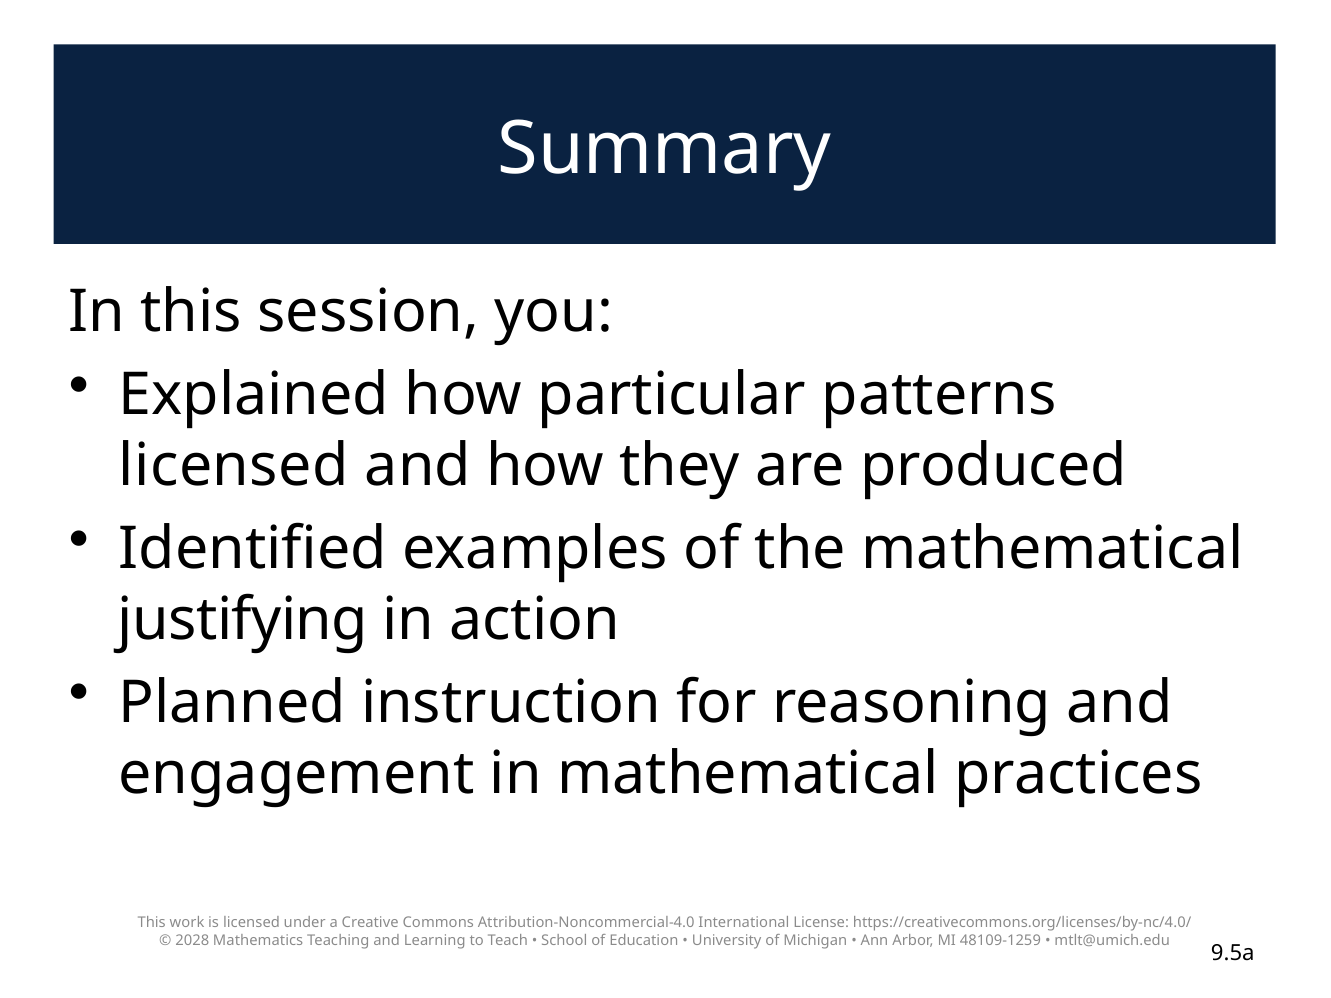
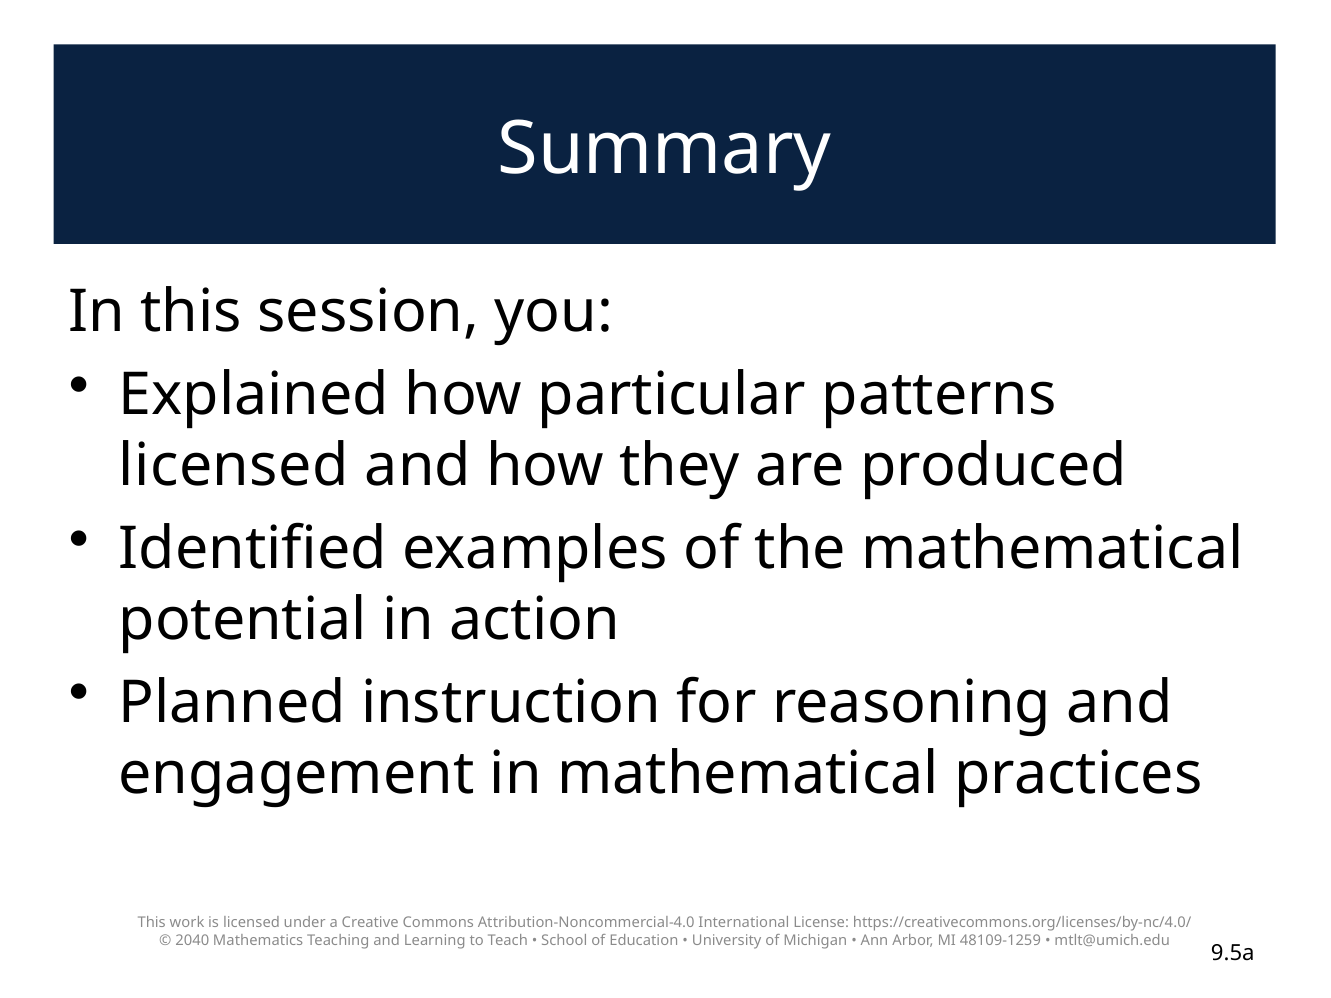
justifying: justifying -> potential (243, 620)
2028: 2028 -> 2040 (192, 940)
